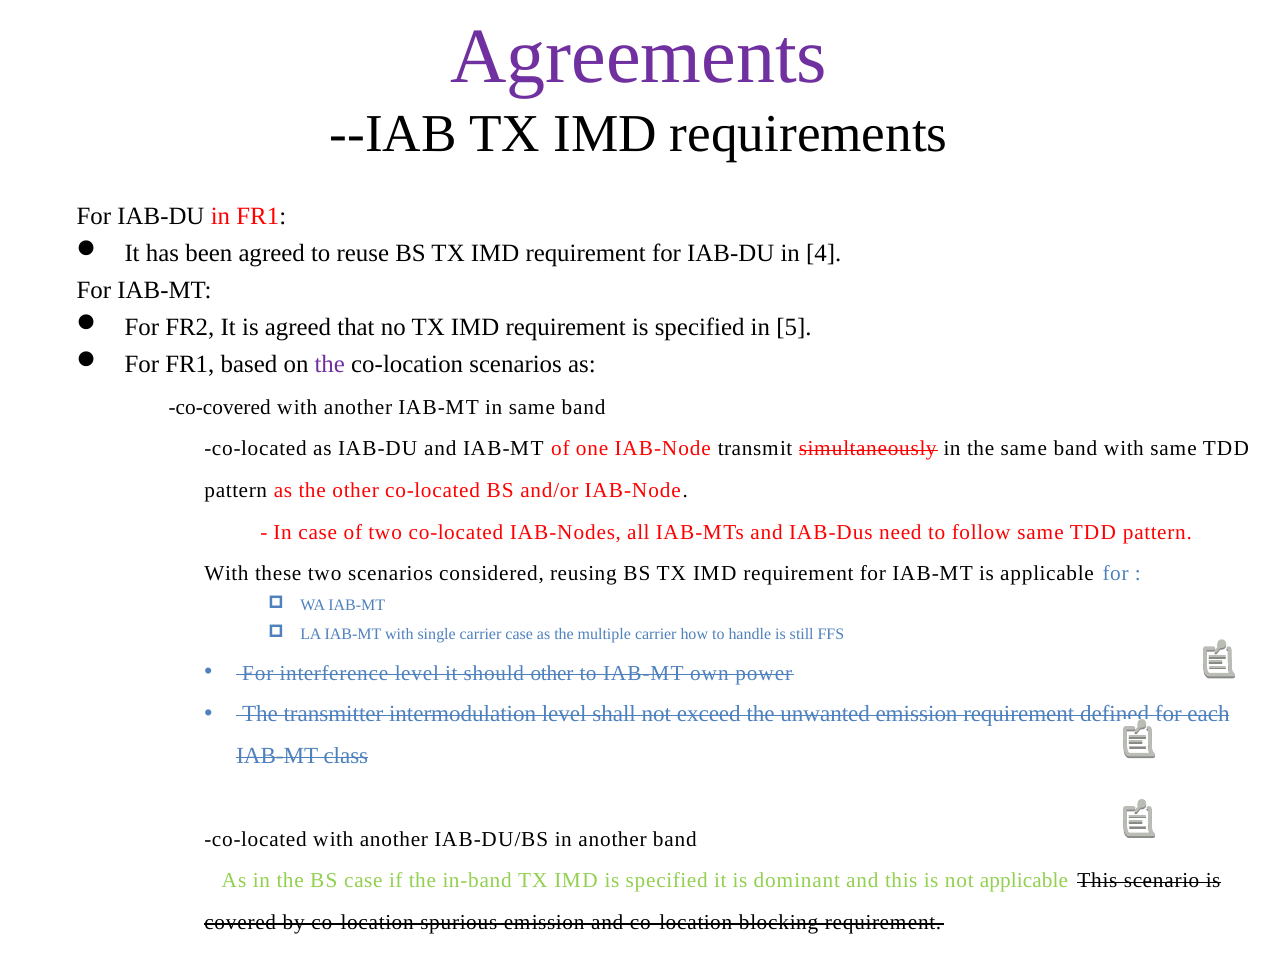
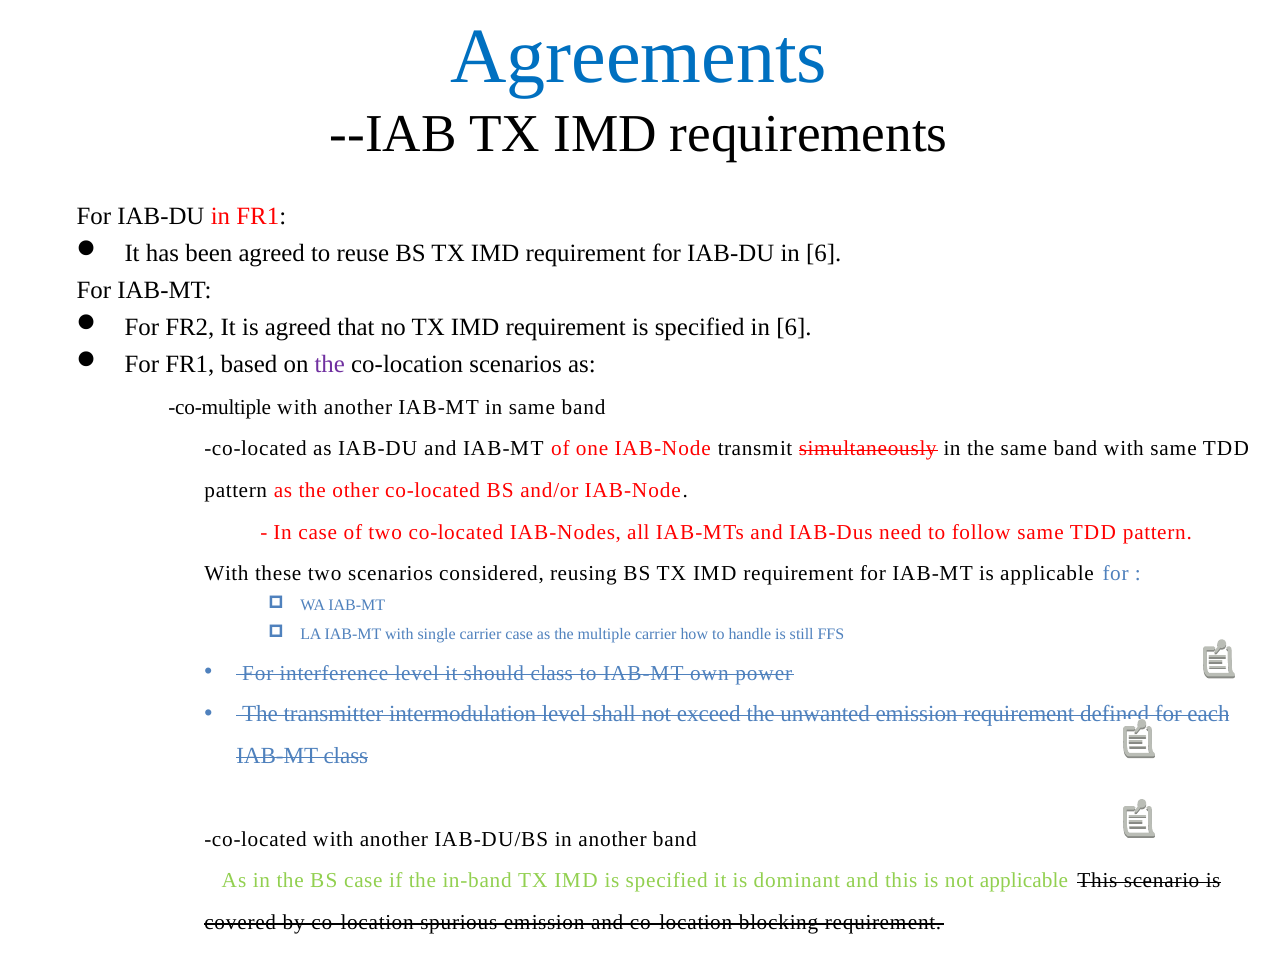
Agreements colour: purple -> blue (639, 57)
IAB-DU in 4: 4 -> 6 (824, 253)
specified in 5: 5 -> 6 (794, 327)
co-covered: co-covered -> co-multiple (220, 407)
should other: other -> class (552, 673)
